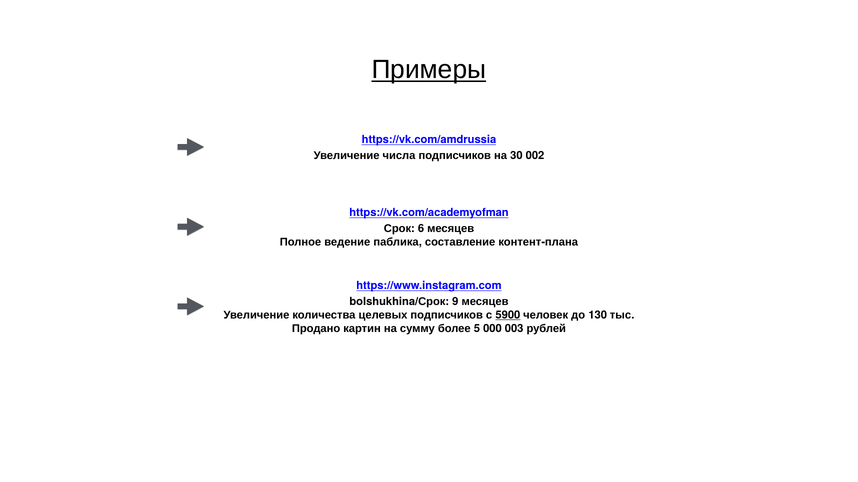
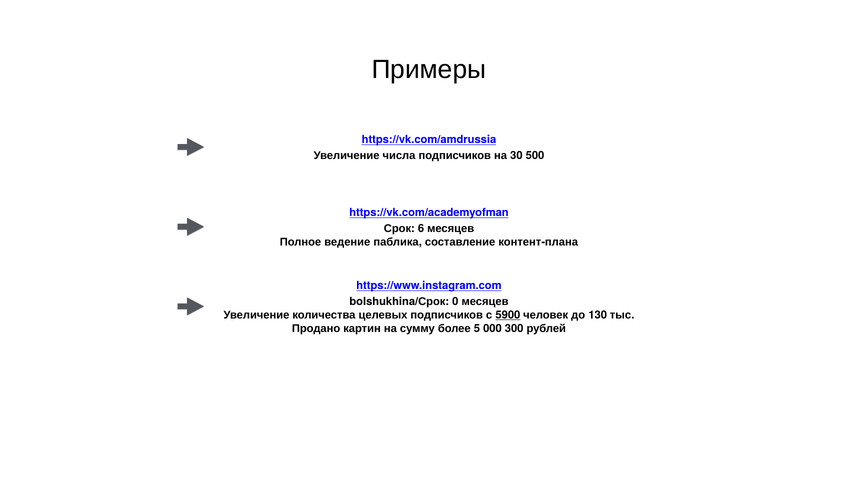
Примеры underline: present -> none (429, 70)
002: 002 -> 500 (535, 156)
9: 9 -> 0 (455, 302)
003: 003 -> 300 (514, 329)
